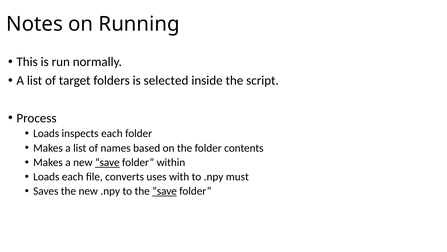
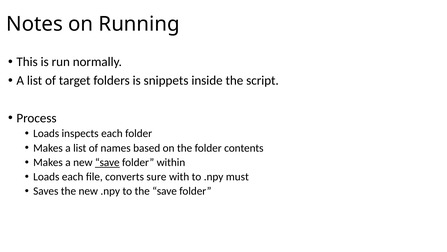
selected: selected -> snippets (166, 80)
uses: uses -> sure (156, 176)
save underline: present -> none (165, 191)
